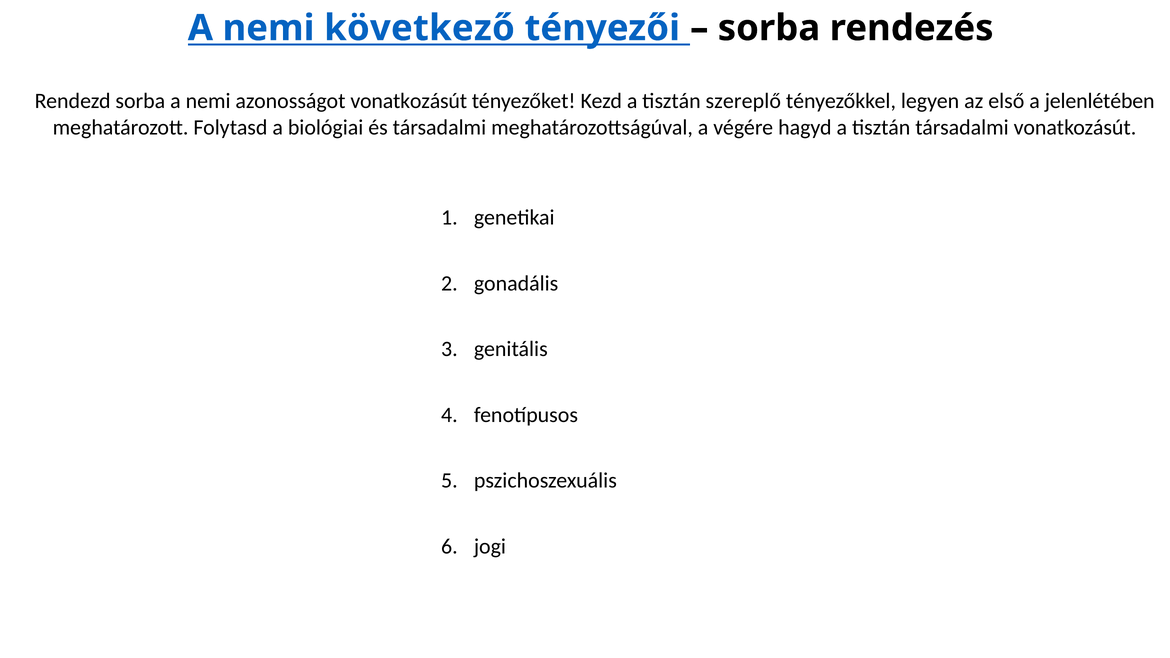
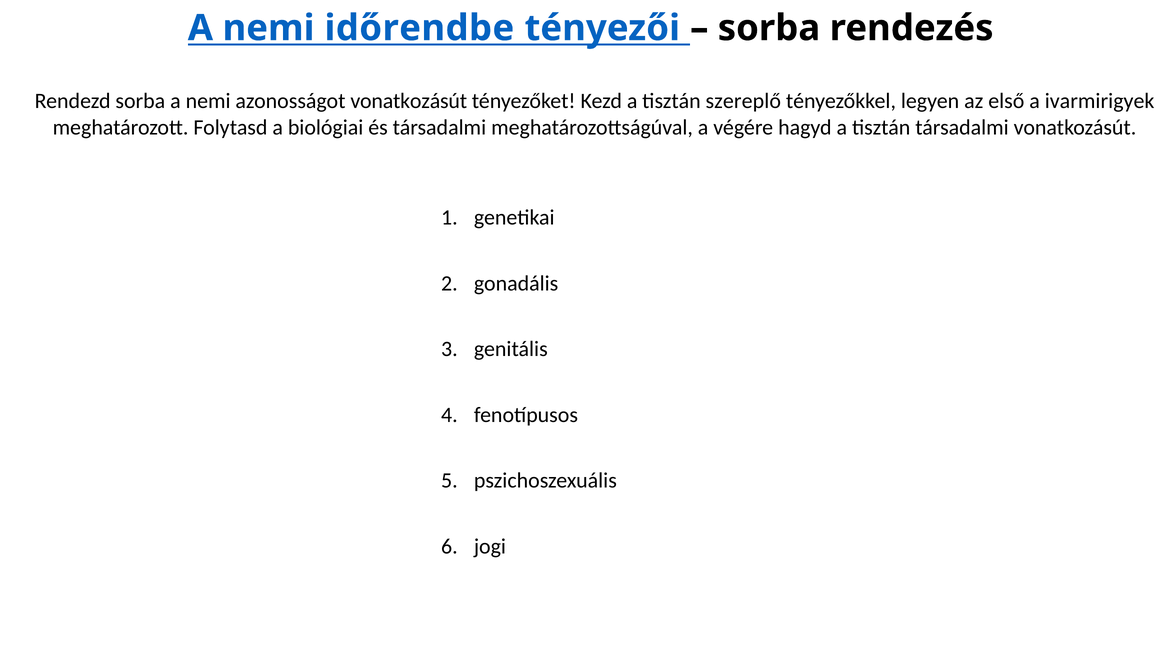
következő: következő -> időrendbe (419, 28)
jelenlétében: jelenlétében -> ivarmirigyek (1100, 101)
